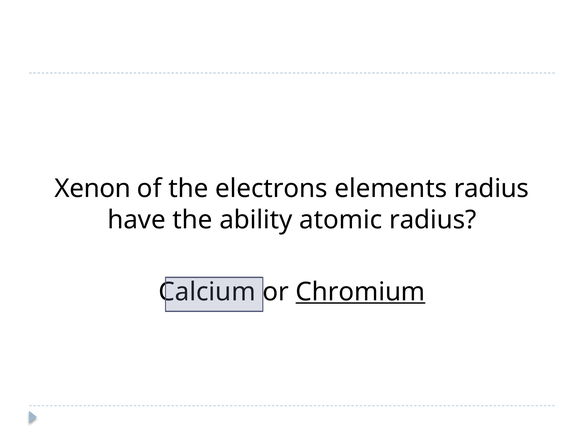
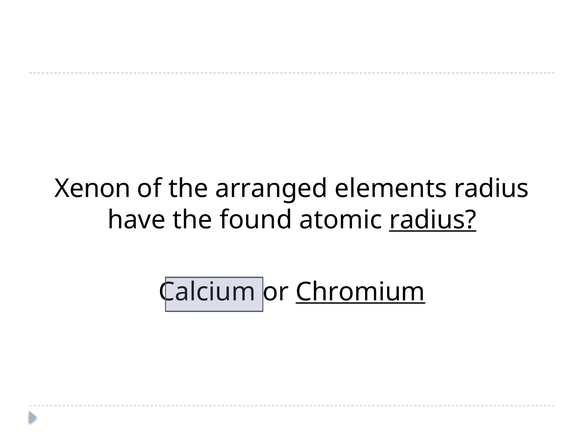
electrons: electrons -> arranged (271, 189)
ability: ability -> found (256, 220)
radius underline: none -> present (433, 220)
